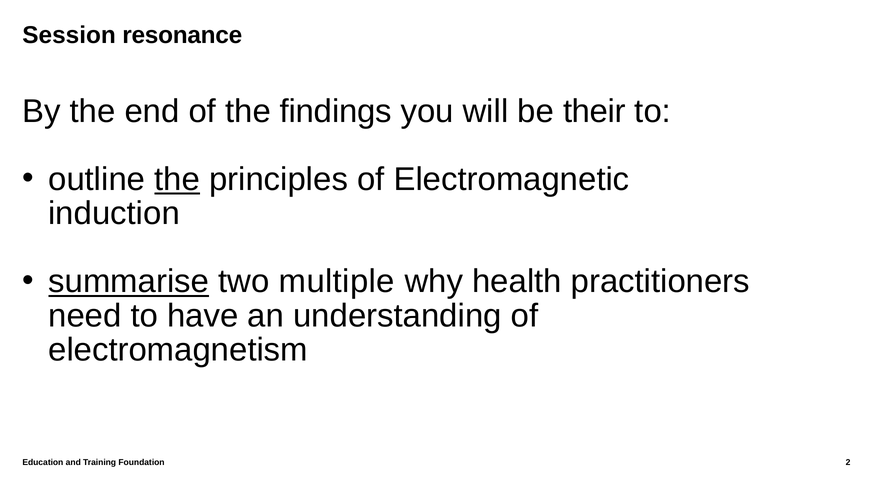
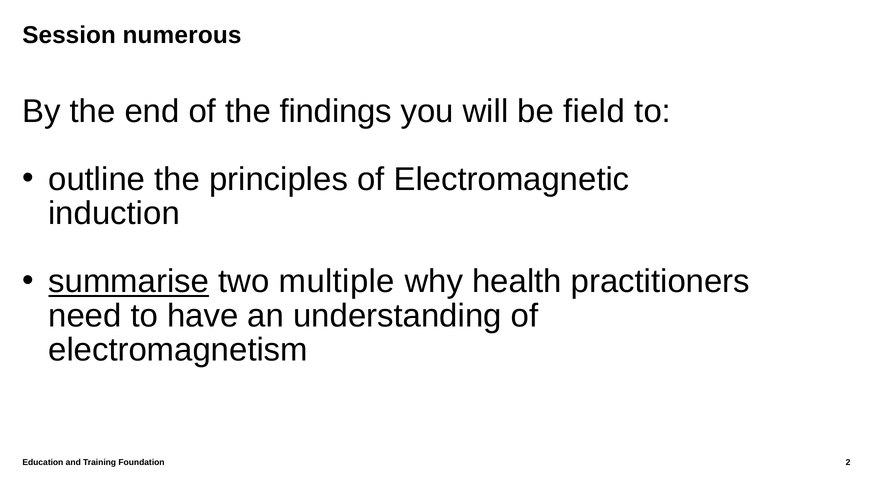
resonance: resonance -> numerous (182, 35)
their: their -> field (594, 111)
the underline: present -> none (177, 179)
